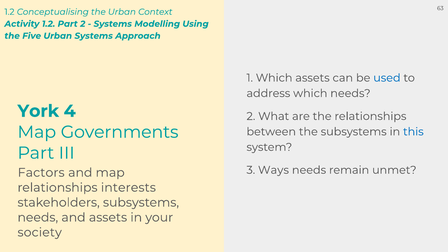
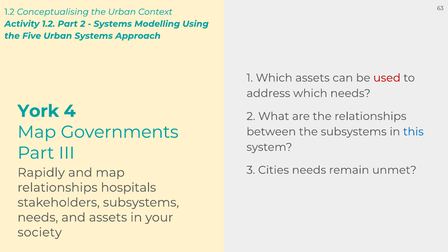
used colour: blue -> red (387, 78)
Ways: Ways -> Cities (274, 170)
Factors: Factors -> Rapidly (41, 173)
interests: interests -> hospitals (128, 188)
